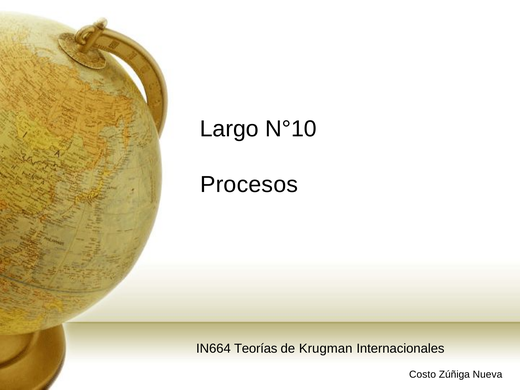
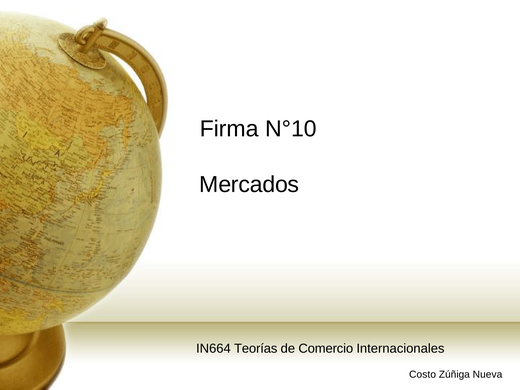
Largo: Largo -> Firma (229, 129)
Procesos: Procesos -> Mercados (249, 184)
Krugman: Krugman -> Comercio (326, 348)
